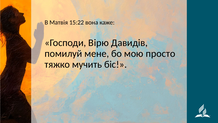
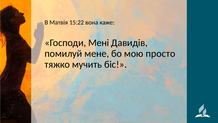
Вірю: Вірю -> Мені (99, 43)
